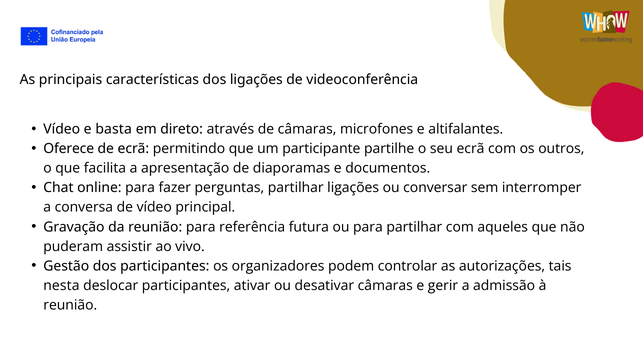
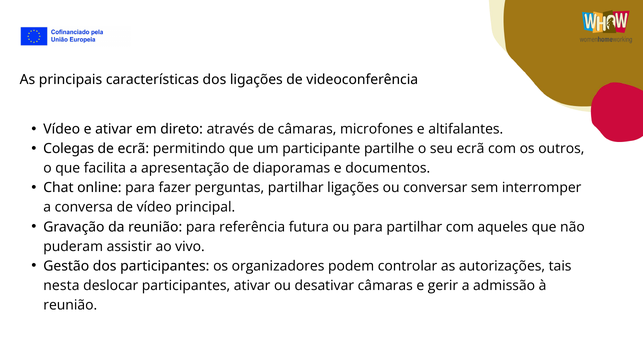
e basta: basta -> ativar (114, 129)
Oferece: Oferece -> Colegas (69, 149)
